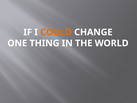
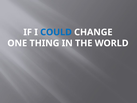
COULD colour: orange -> blue (56, 32)
